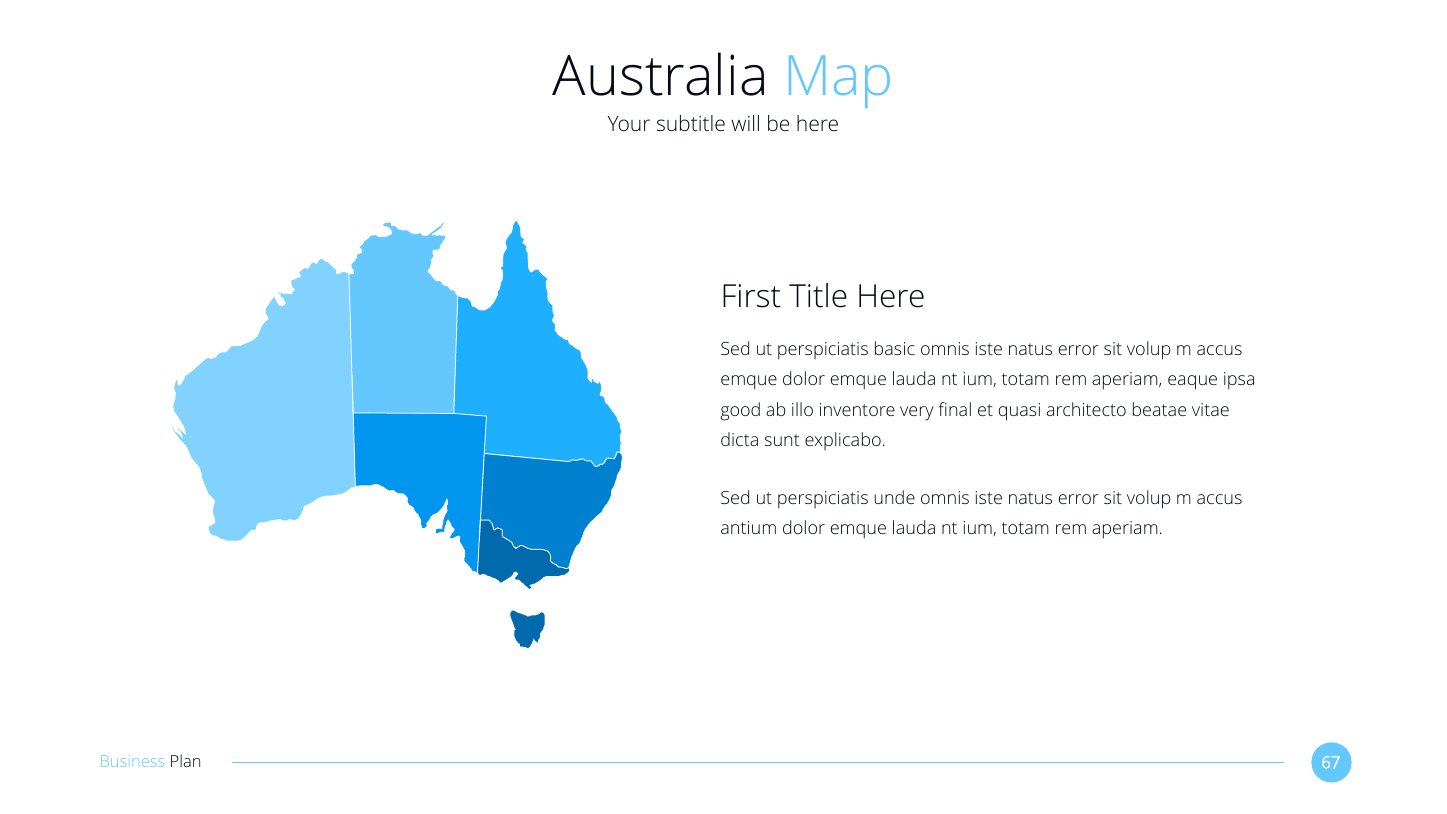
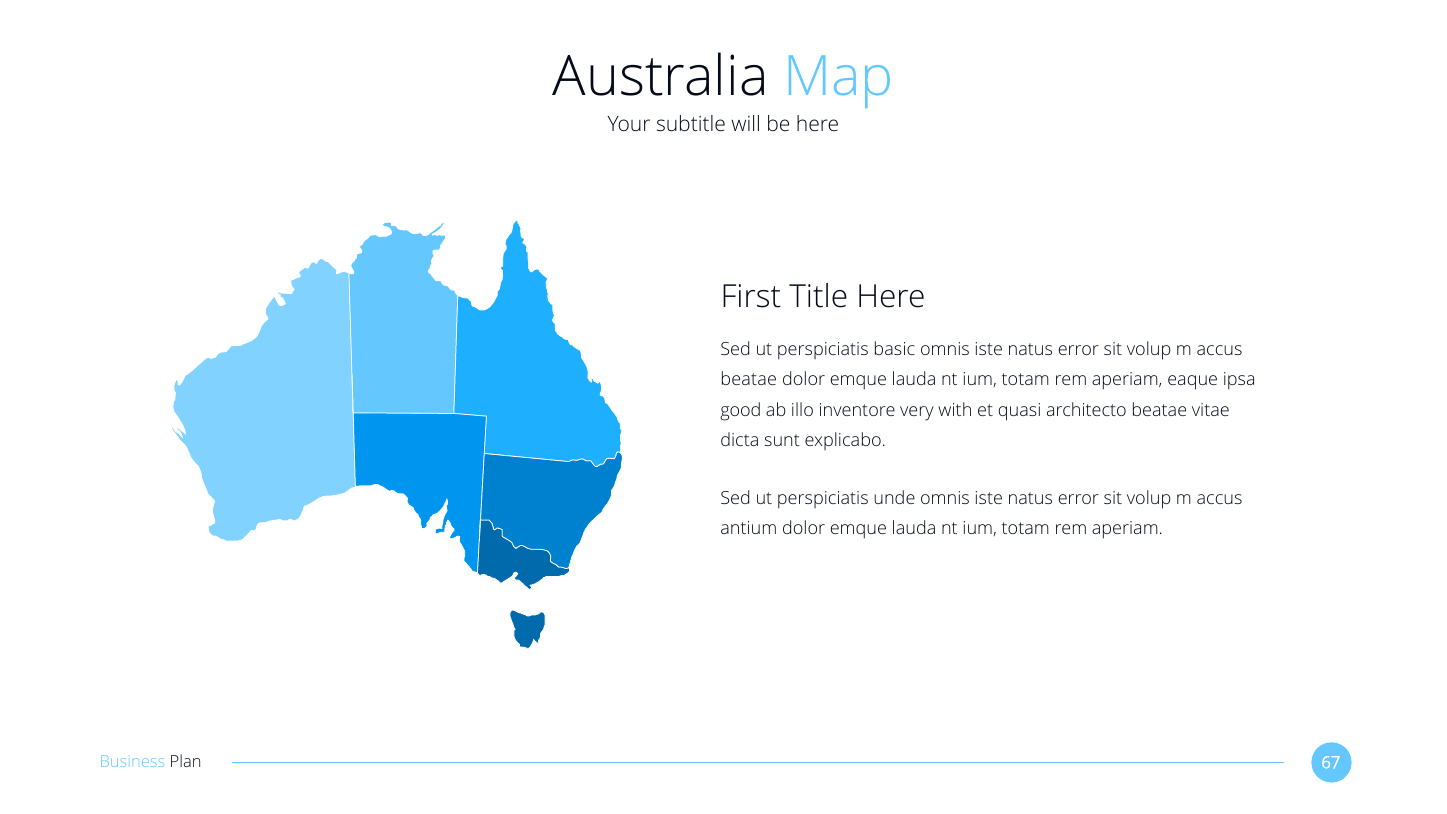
emque: emque -> beatae (749, 380)
final: final -> with (955, 410)
